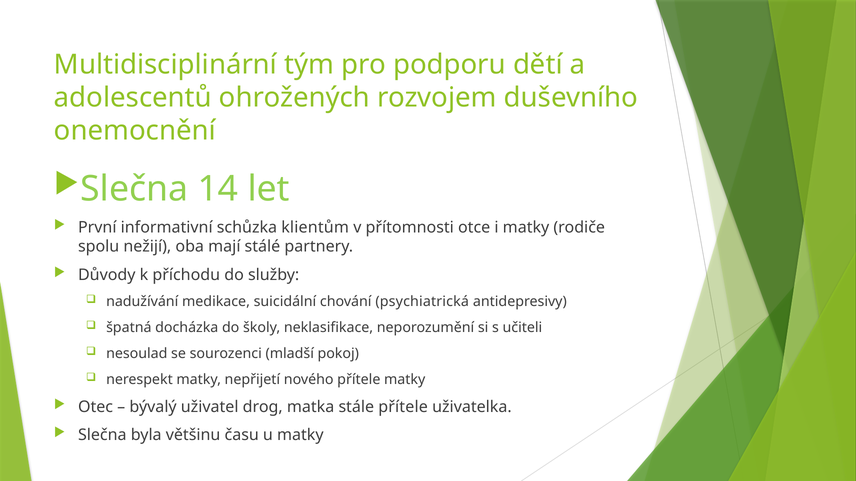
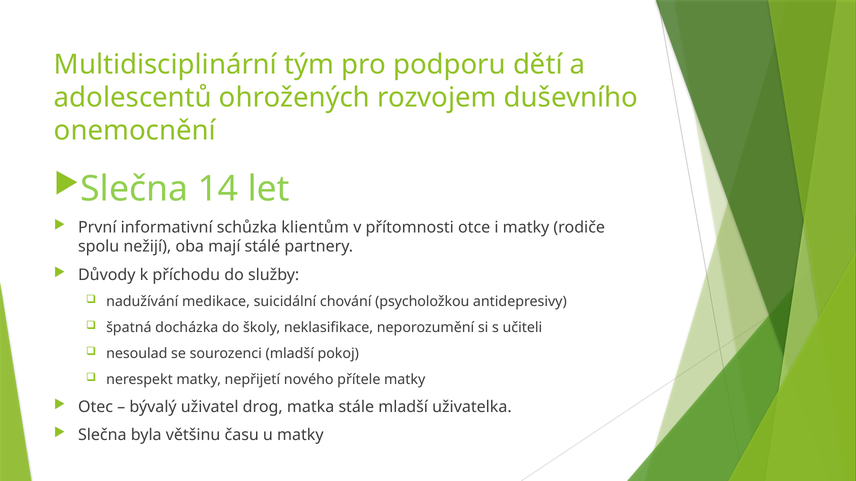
psychiatrická: psychiatrická -> psycholožkou (422, 302)
stále přítele: přítele -> mladší (403, 407)
